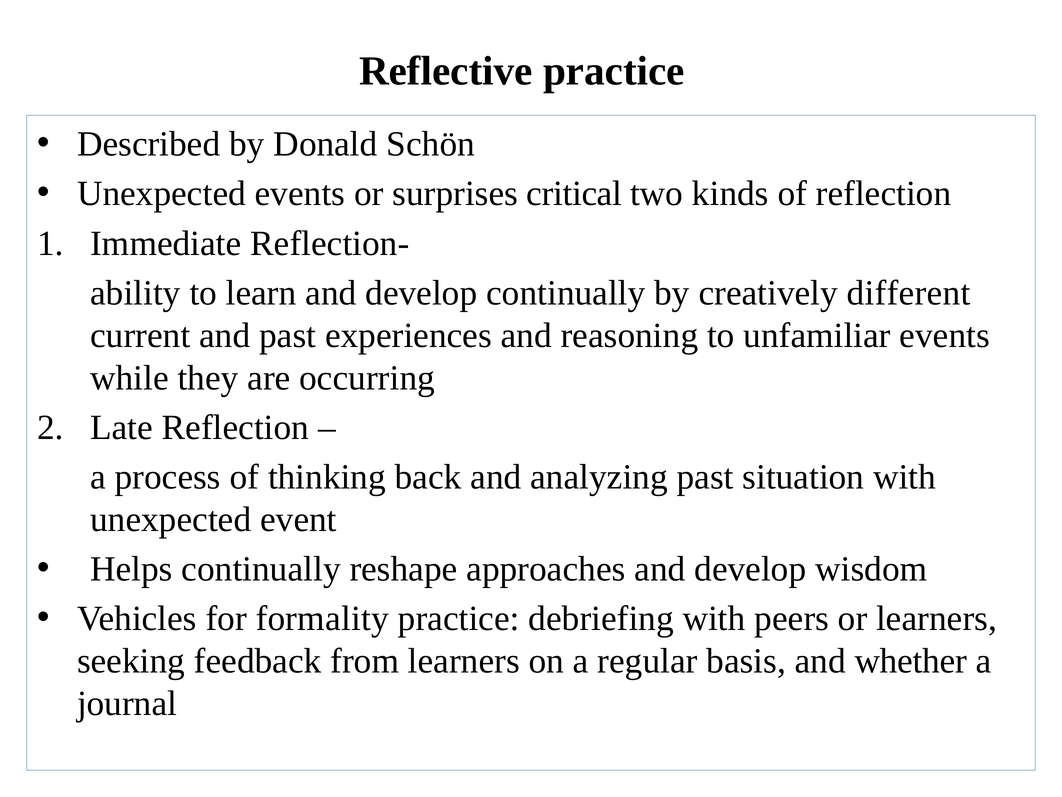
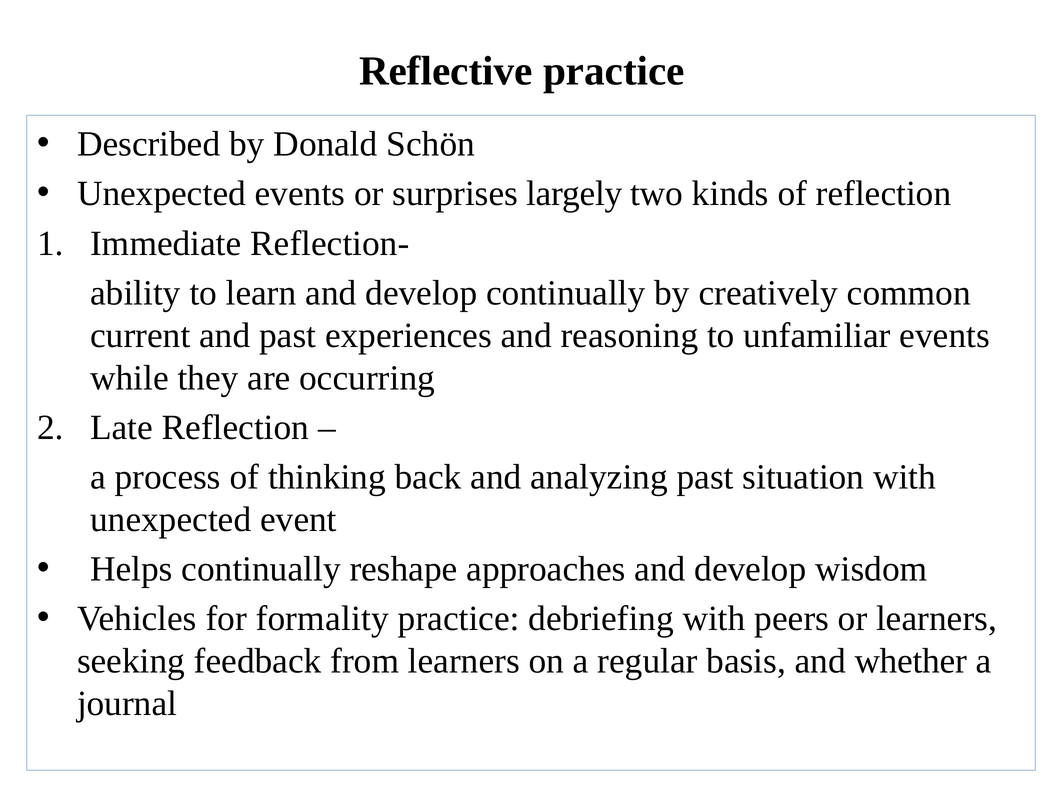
critical: critical -> largely (574, 194)
different: different -> common (909, 293)
